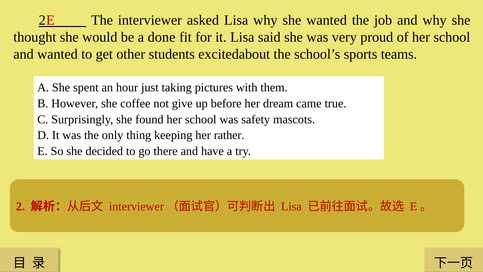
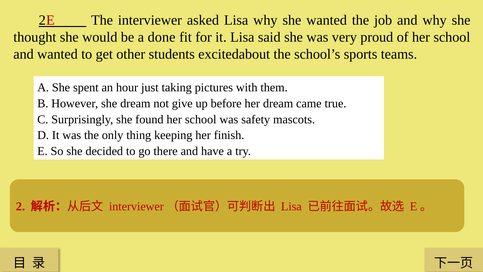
she coffee: coffee -> dream (135, 103)
rather: rather -> finish (229, 135)
